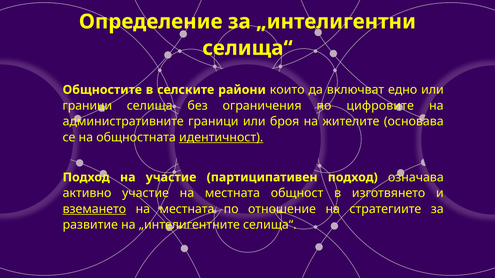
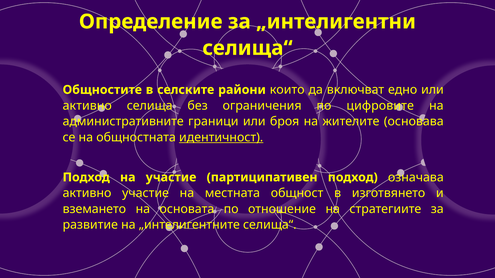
граници: граници -> активно (87, 106)
вземането underline: present -> none (94, 209)
местната: местната -> основата (187, 209)
